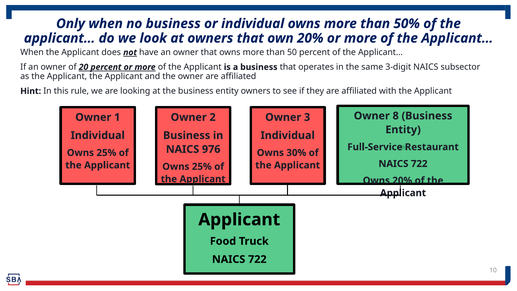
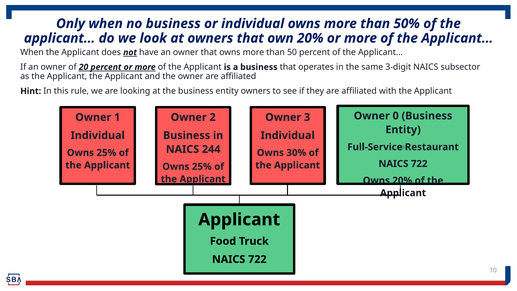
8: 8 -> 0 (396, 116)
976: 976 -> 244 (211, 149)
